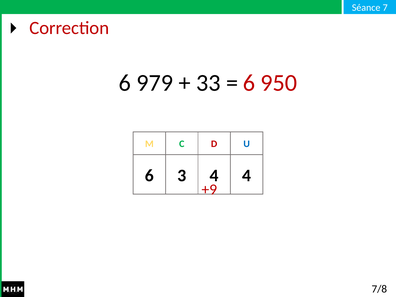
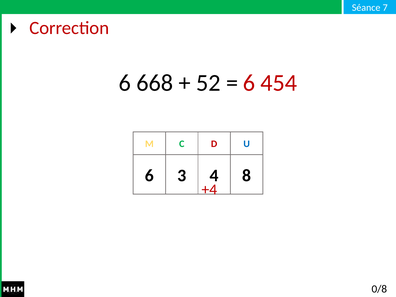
979: 979 -> 668 (155, 83)
33: 33 -> 52 (208, 83)
950: 950 -> 454 (279, 83)
4 4: 4 -> 8 (247, 176)
+9: +9 -> +4 (209, 190)
7/8: 7/8 -> 0/8 (379, 289)
